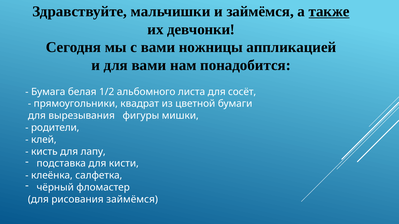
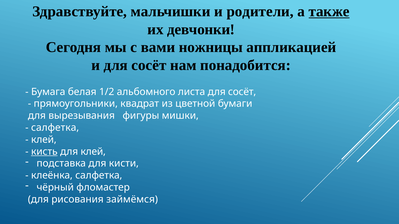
и займёмся: займёмся -> родители (260, 11)
и для вами: вами -> сосёт (149, 65)
родители: родители -> салфетка (55, 128)
кисть underline: none -> present (44, 152)
для лапу: лапу -> клей (93, 152)
